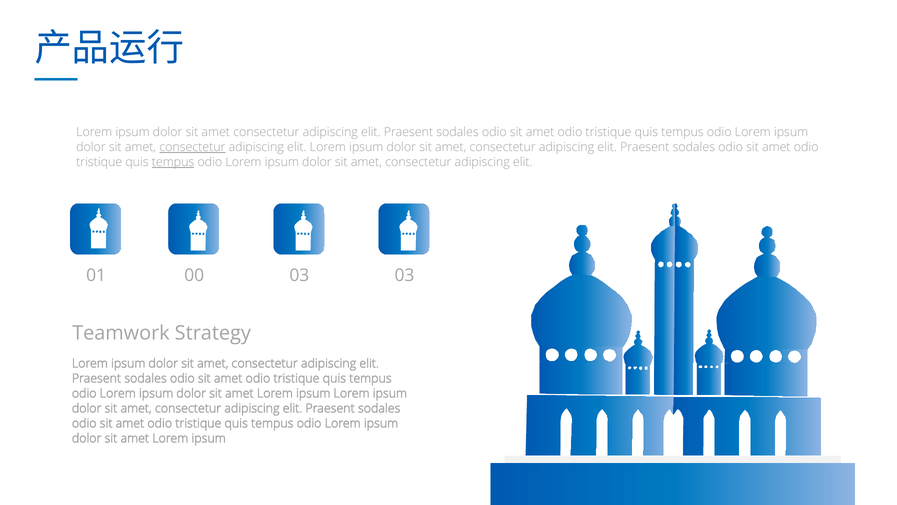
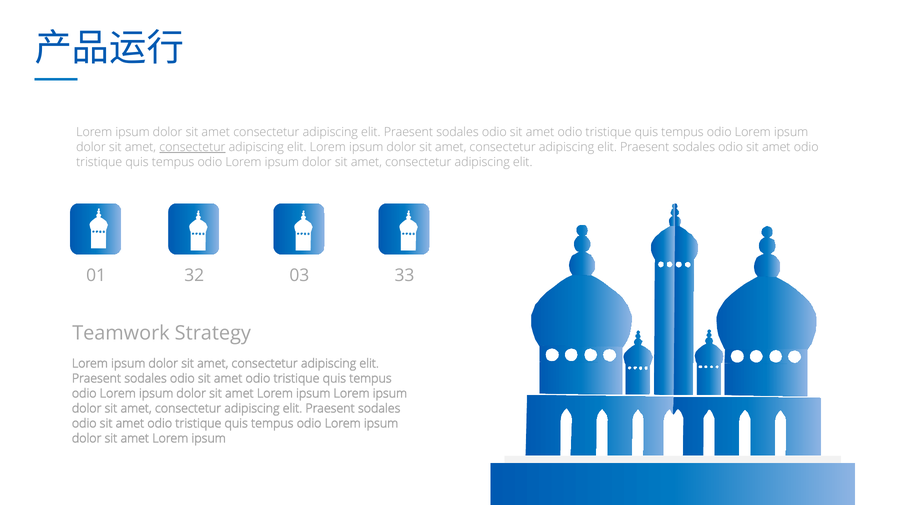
tempus underline: present -> none (173, 162)
00: 00 -> 32 (194, 275)
03 03: 03 -> 33 (404, 275)
